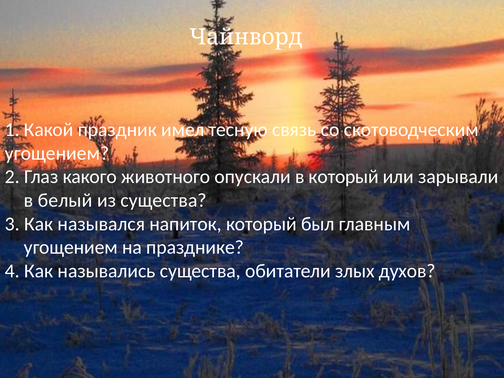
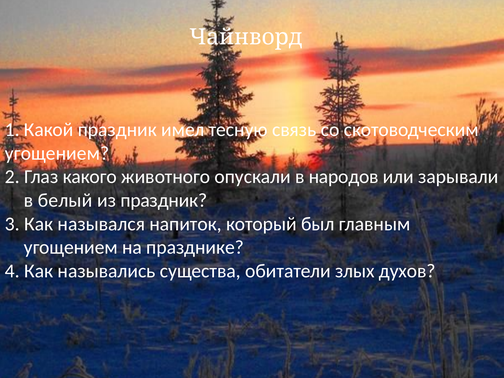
в который: который -> народов (344, 177)
из существа: существа -> праздник (164, 200)
